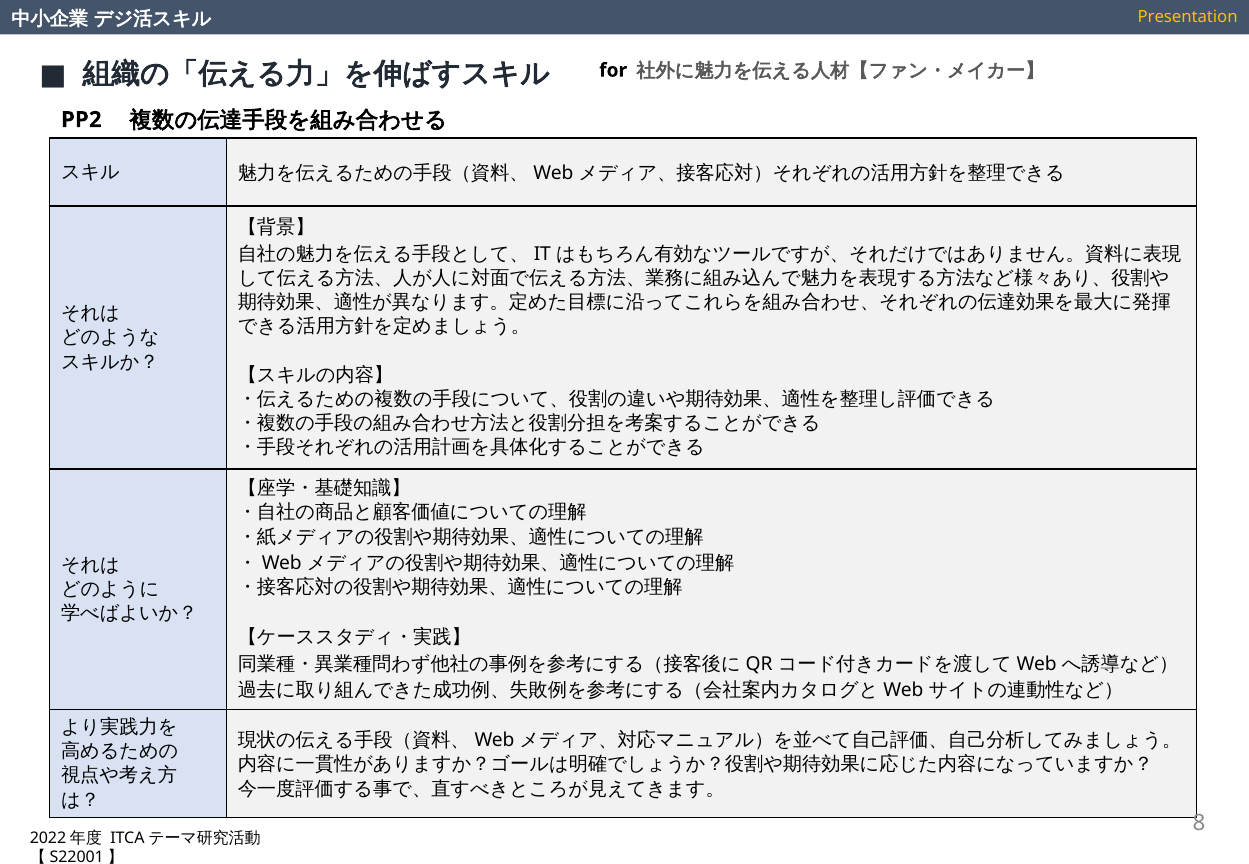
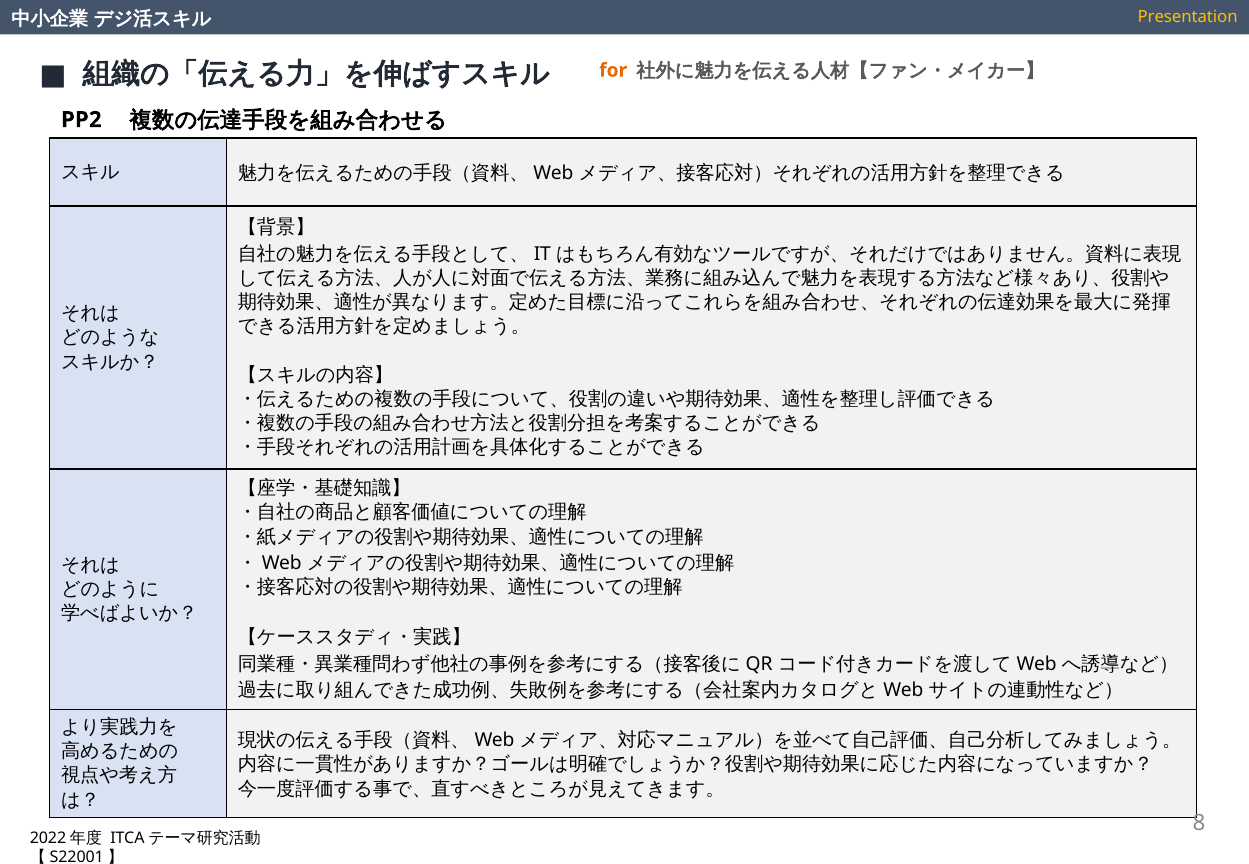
for colour: black -> orange (613, 70)
